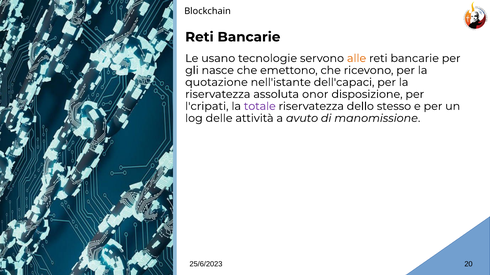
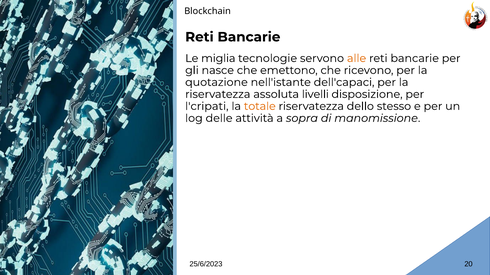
usano: usano -> miglia (218, 58)
onor: onor -> livelli (315, 94)
totale colour: purple -> orange (260, 106)
avuto: avuto -> sopra (302, 118)
